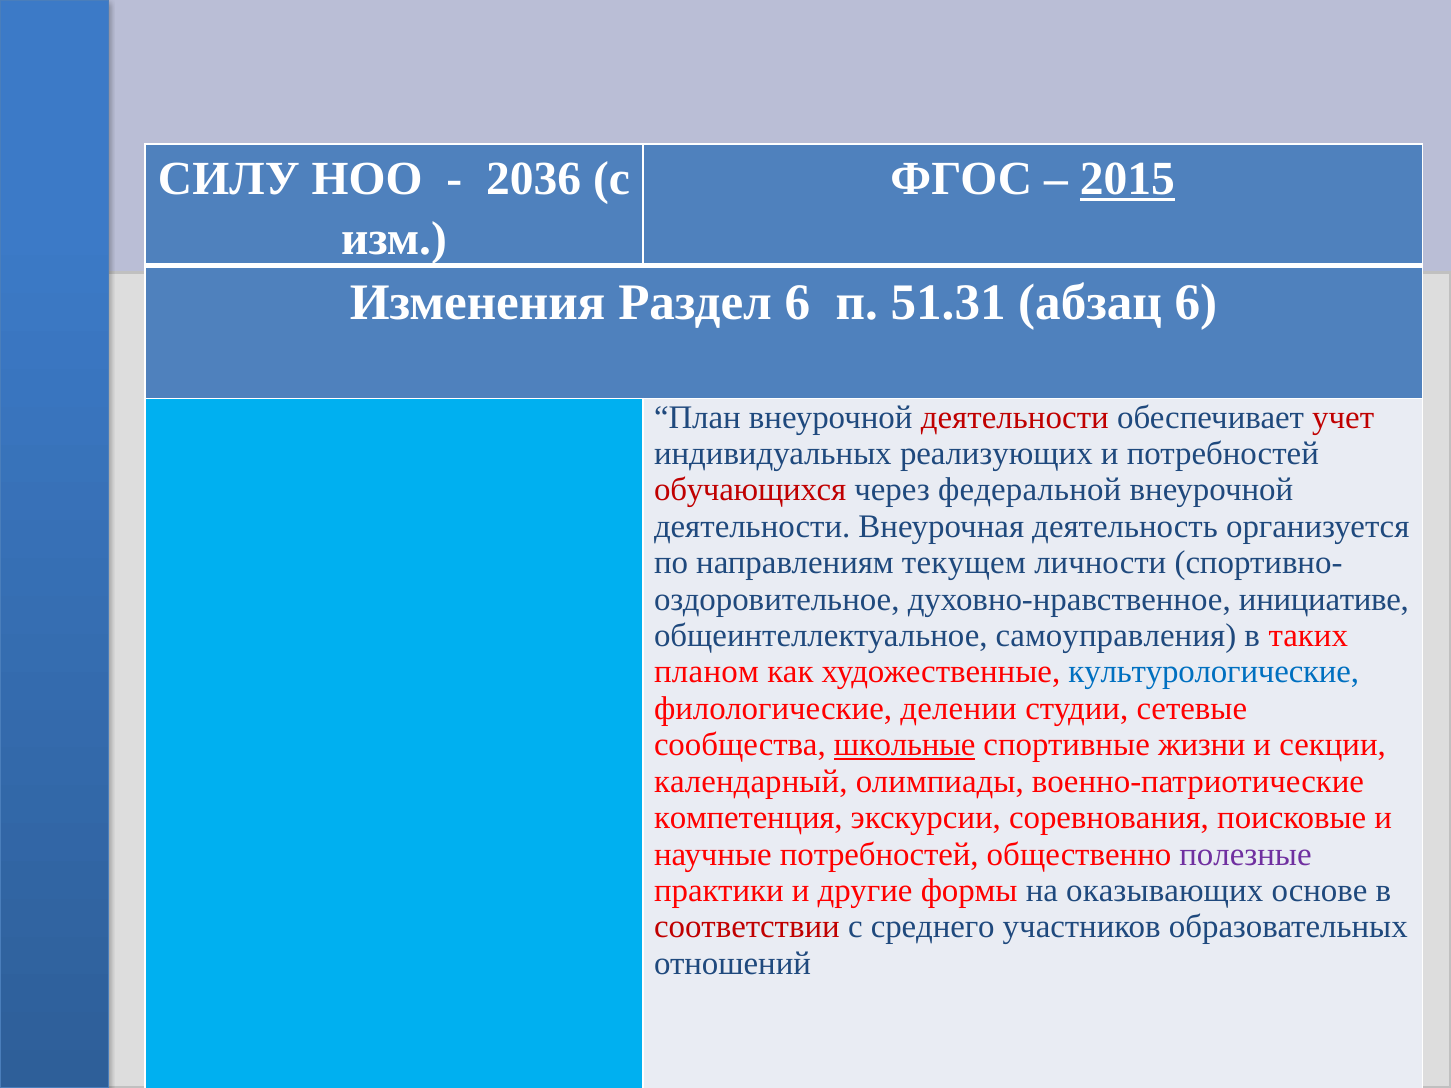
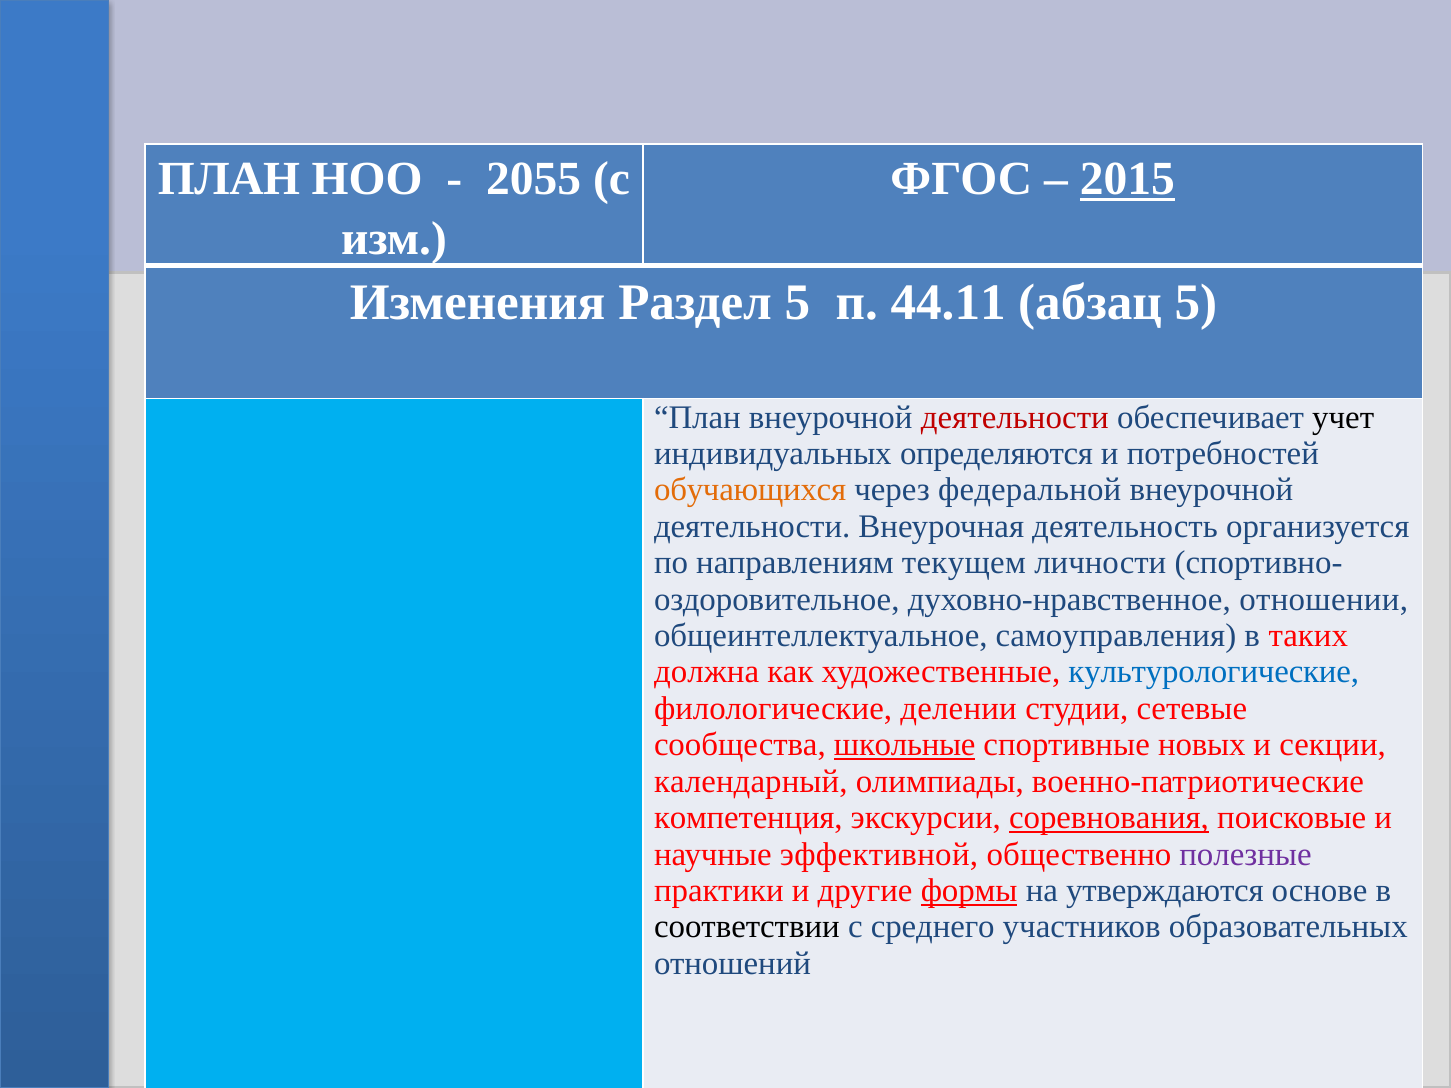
СИЛУ: СИЛУ -> ПЛАН (229, 179)
2036: 2036 -> 2055 (534, 179)
Раздел 6: 6 -> 5 (797, 302)
51.31: 51.31 -> 44.11 (948, 302)
абзац 6: 6 -> 5 (1196, 302)
учет colour: red -> black (1343, 417)
реализующих: реализующих -> определяются (997, 454)
обучающихся colour: red -> orange (750, 490)
инициативе: инициативе -> отношении (1324, 599)
планом: планом -> должна (707, 672)
жизни: жизни -> новых (1202, 745)
соревнования underline: none -> present (1109, 818)
научные потребностей: потребностей -> эффективной (879, 854)
формы underline: none -> present (969, 891)
оказывающих: оказывающих -> утверждаются (1165, 891)
соответствии colour: red -> black (747, 927)
